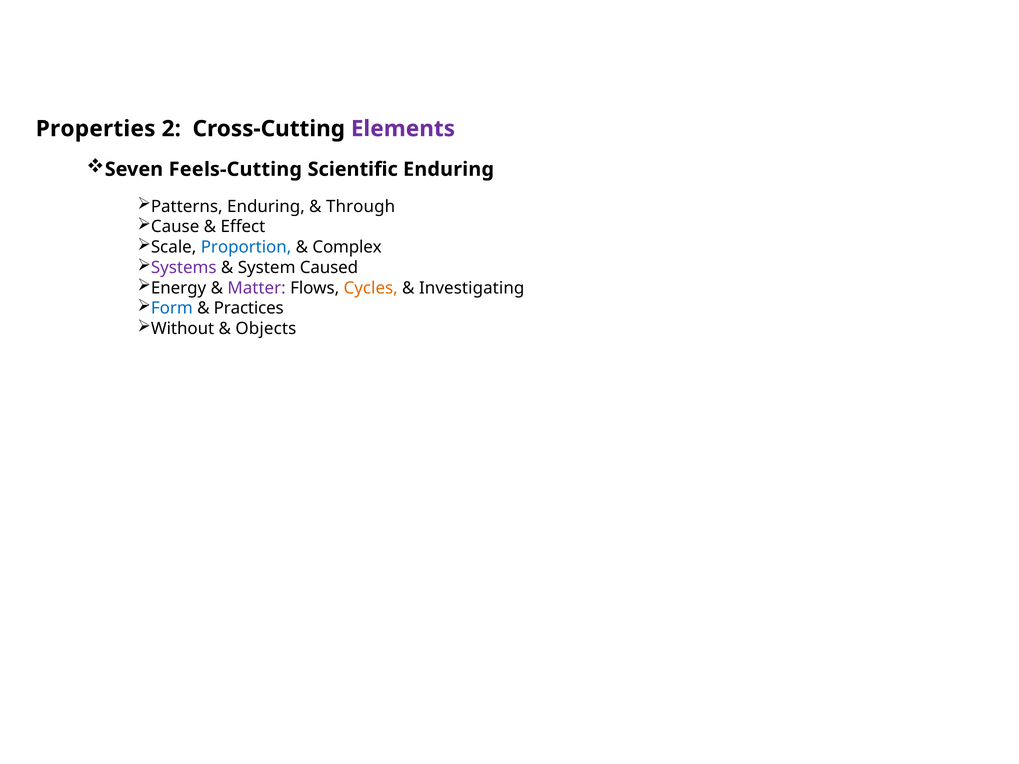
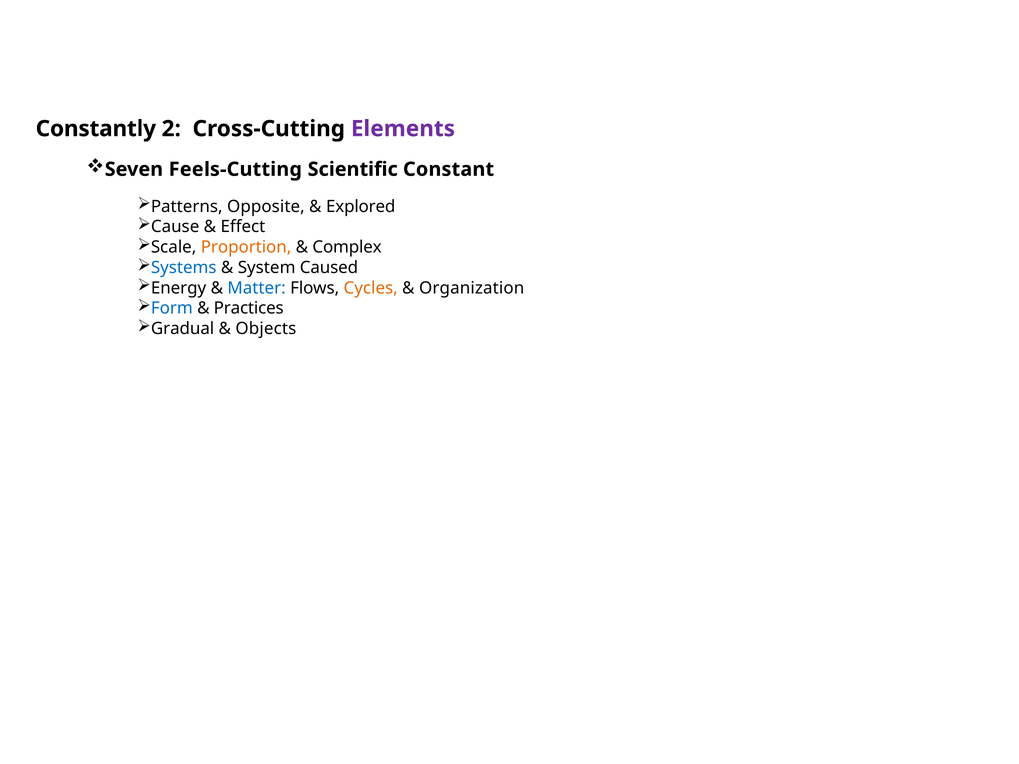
Properties: Properties -> Constantly (96, 129)
Scientific Enduring: Enduring -> Constant (449, 169)
Patterns Enduring: Enduring -> Opposite (266, 207)
Through: Through -> Explored (361, 207)
Proportion colour: blue -> orange (246, 247)
Systems colour: purple -> blue (184, 268)
Matter colour: purple -> blue (257, 288)
Investigating: Investigating -> Organization (472, 288)
Without: Without -> Gradual (183, 329)
